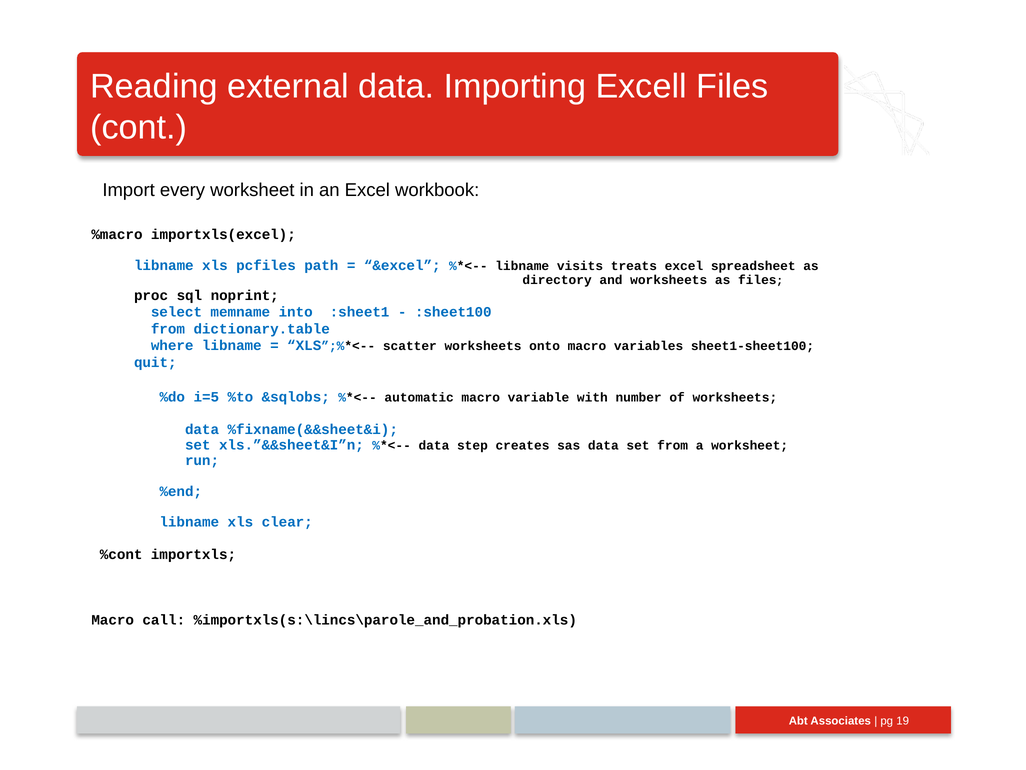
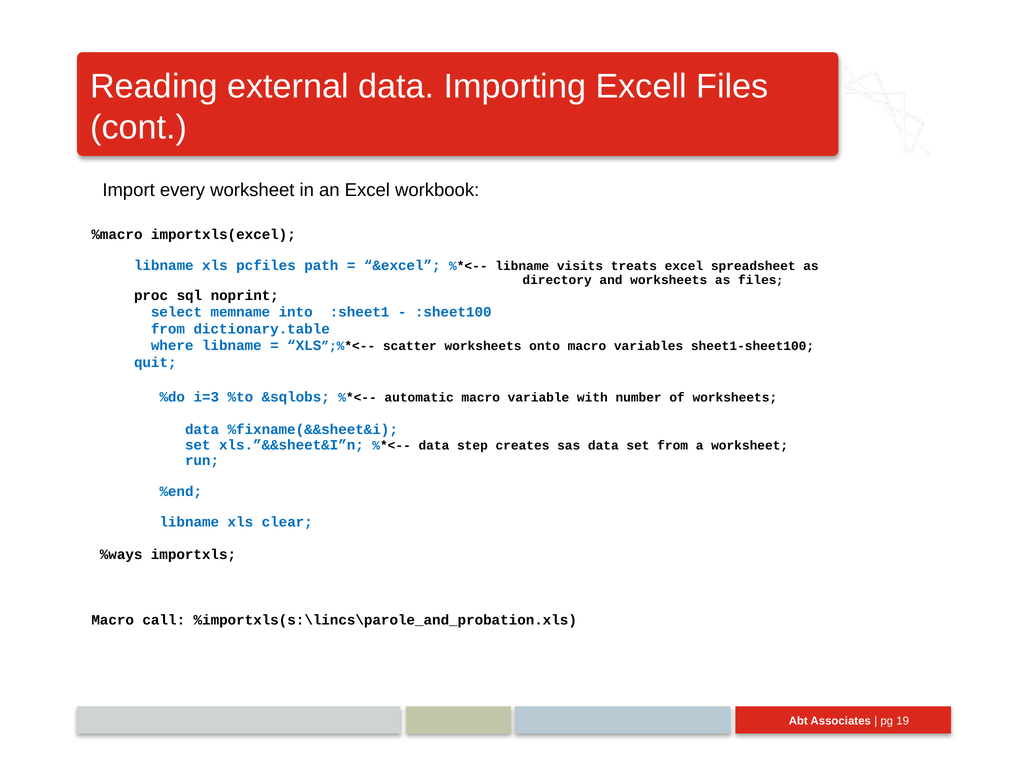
i=5: i=5 -> i=3 (206, 397)
%cont: %cont -> %ways (121, 554)
